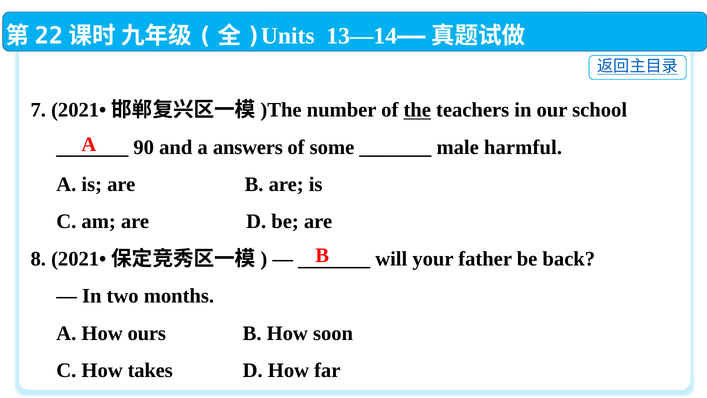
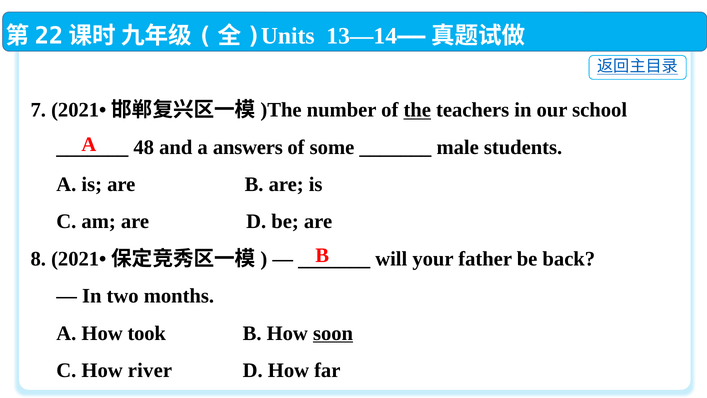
90: 90 -> 48 (144, 147)
harmful: harmful -> students (523, 147)
ours: ours -> took (147, 333)
soon underline: none -> present (333, 333)
takes: takes -> river (150, 370)
